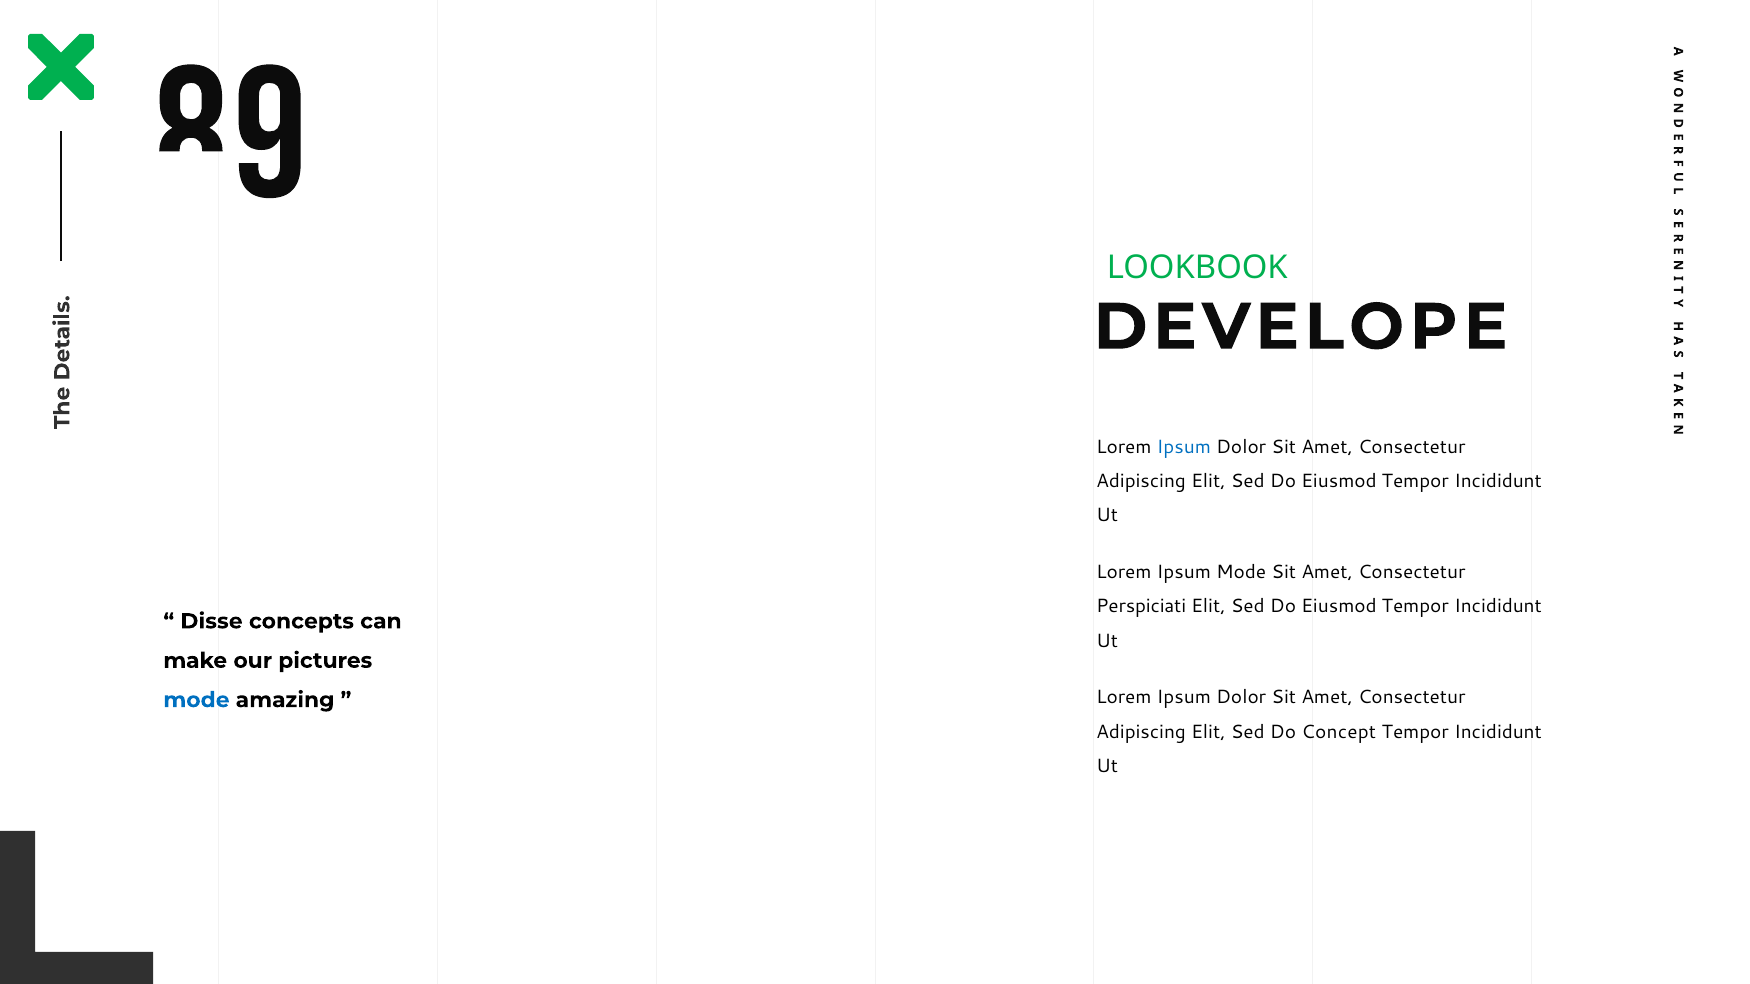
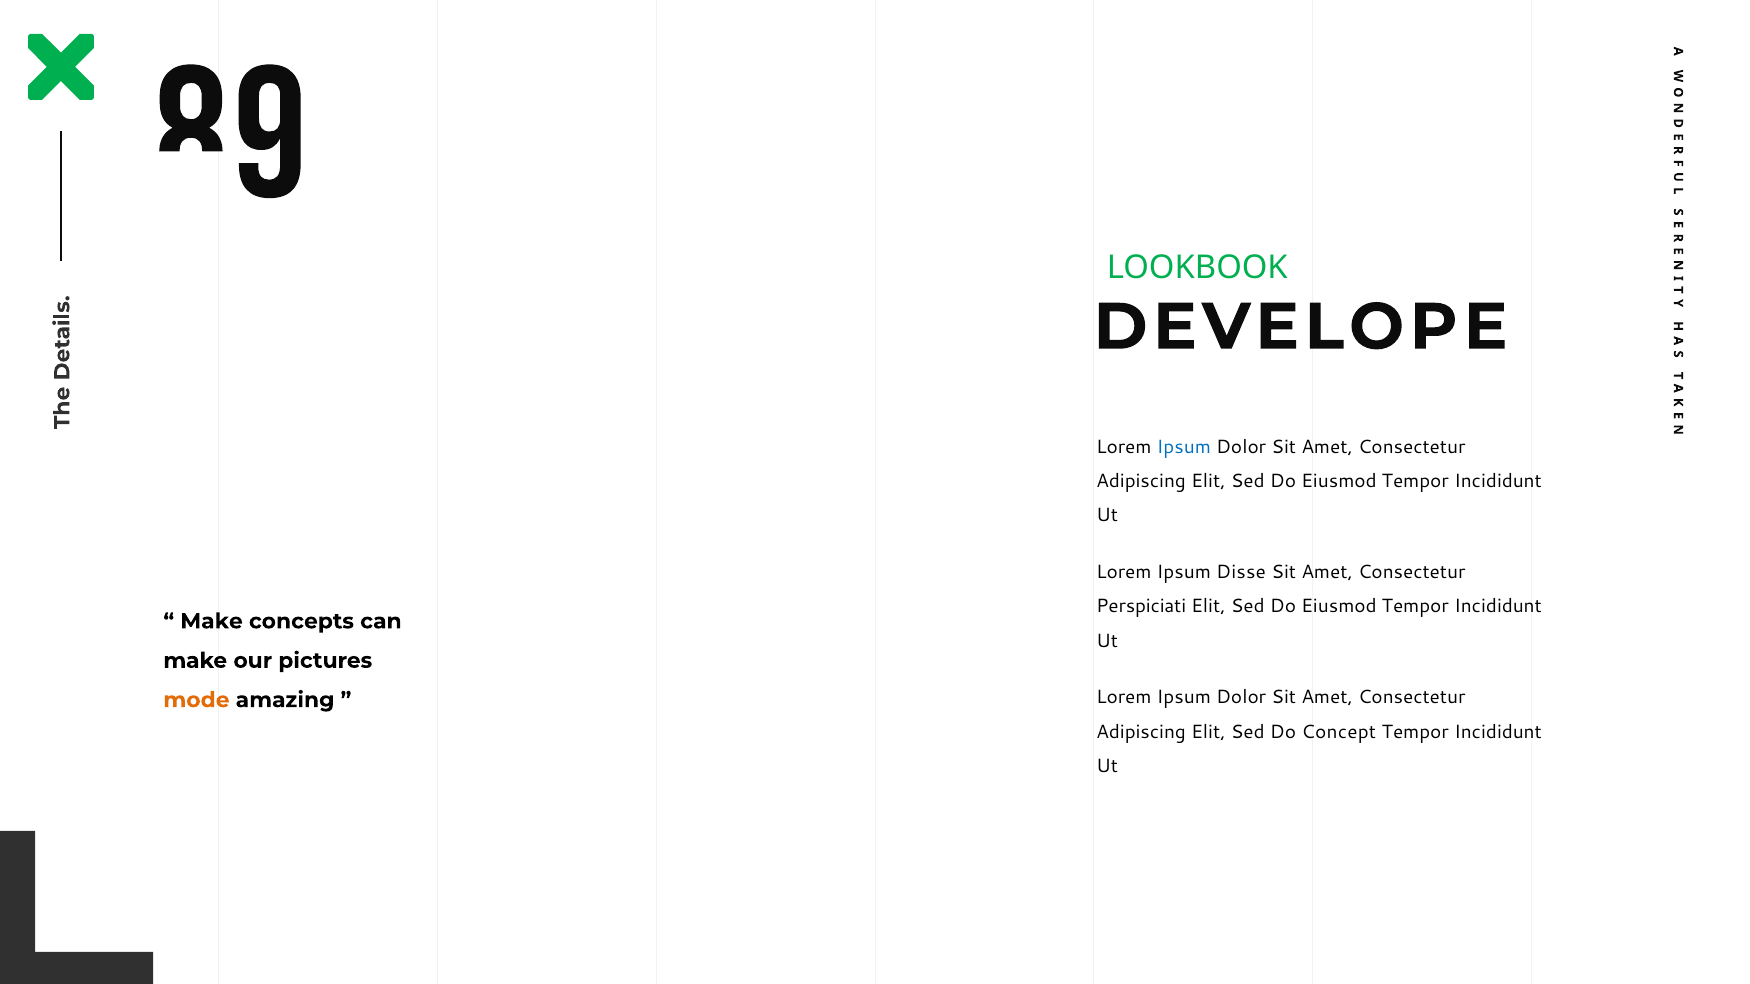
Ipsum Mode: Mode -> Disse (1241, 572)
Disse: Disse -> Make (212, 621)
mode colour: blue -> orange (196, 700)
